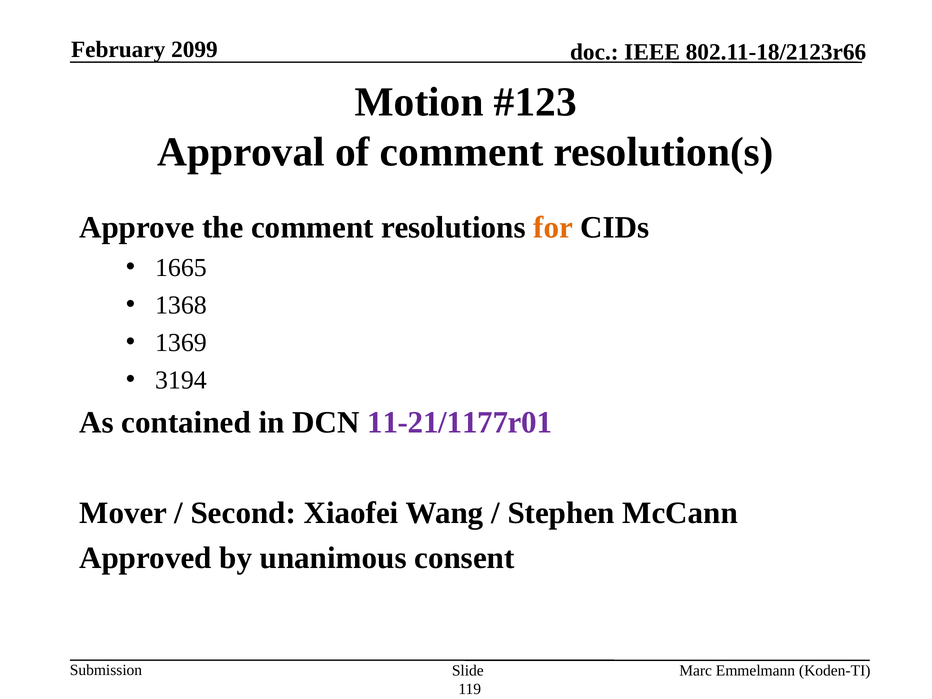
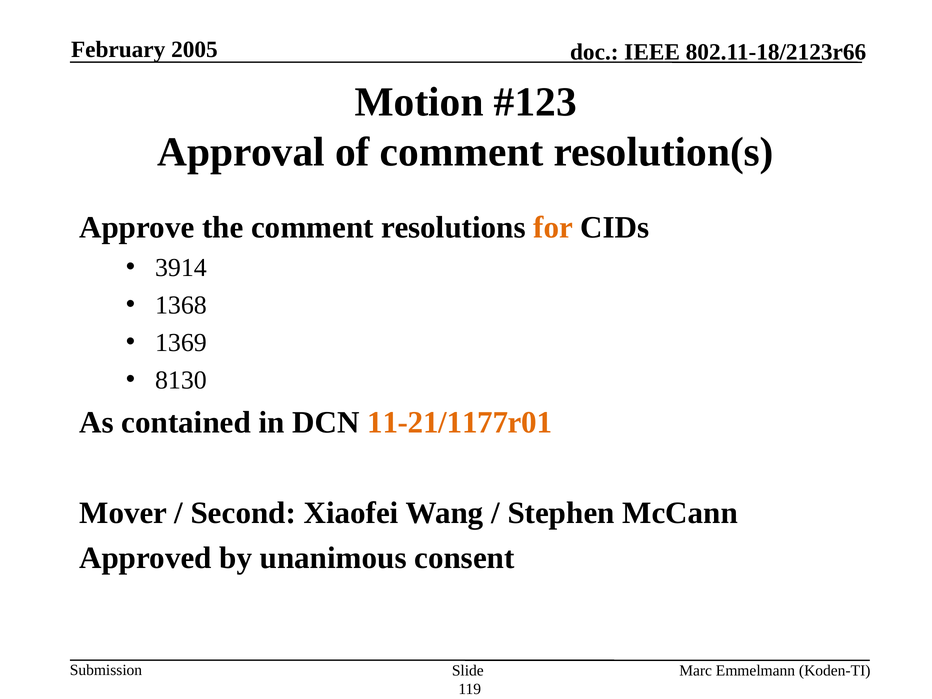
2099: 2099 -> 2005 (194, 49)
1665: 1665 -> 3914 (181, 268)
3194: 3194 -> 8130 (181, 380)
11-21/1177r01 colour: purple -> orange (460, 423)
